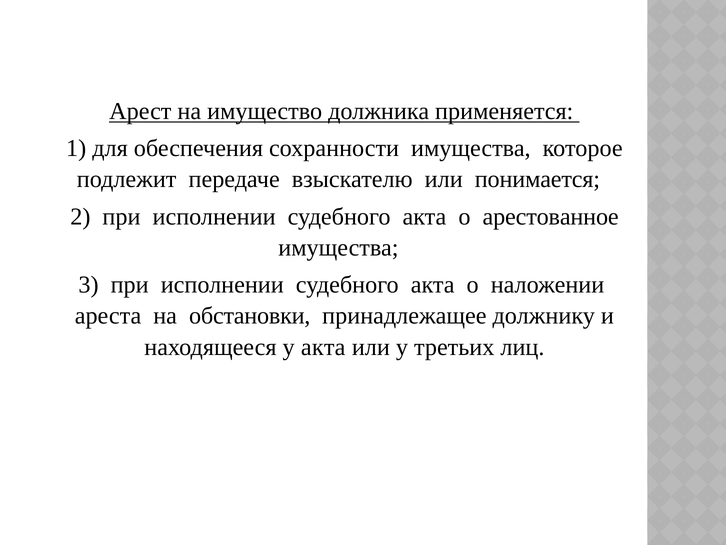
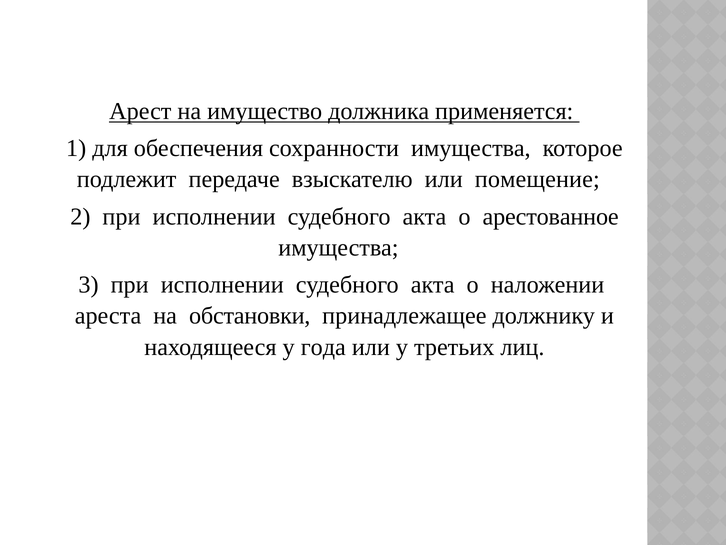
понимается: понимается -> помещение (537, 179)
у акта: акта -> года (323, 347)
